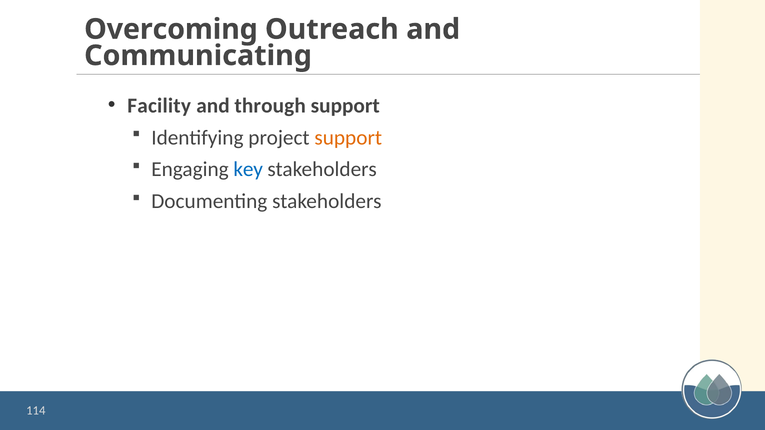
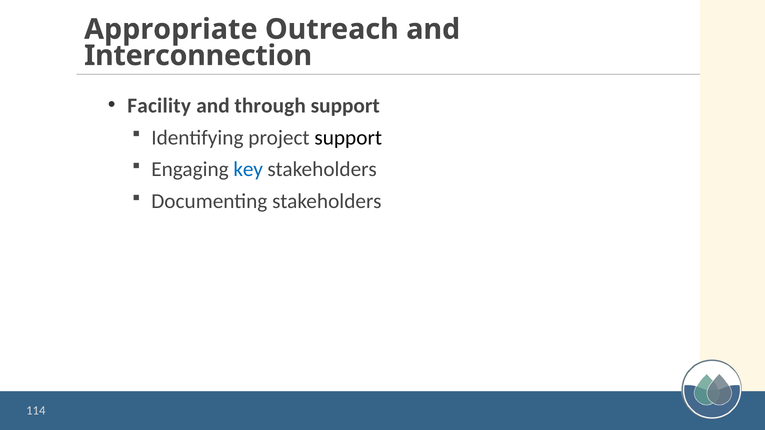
Overcoming: Overcoming -> Appropriate (171, 29)
Communicating: Communicating -> Interconnection (198, 56)
support colour: orange -> black (348, 138)
